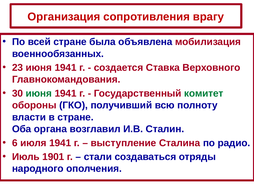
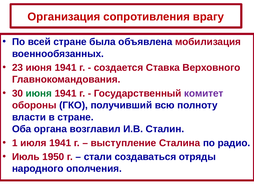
комитет colour: green -> purple (204, 93)
6: 6 -> 1 (15, 143)
1901: 1901 -> 1950 (53, 156)
